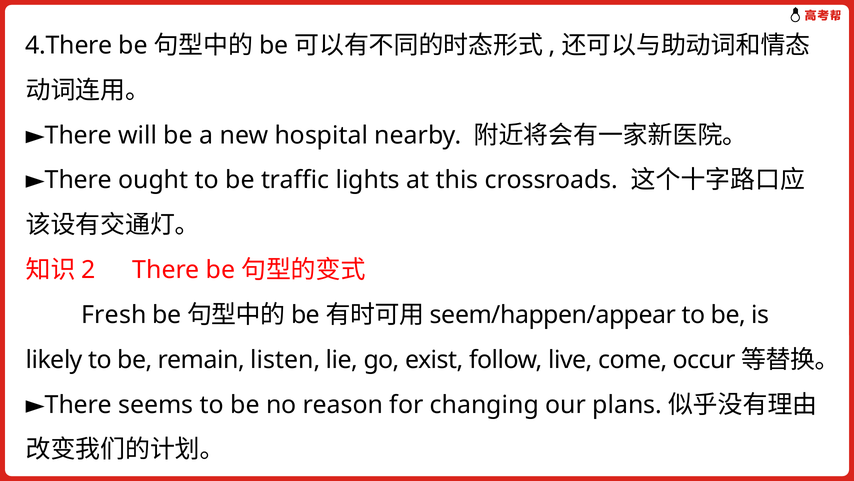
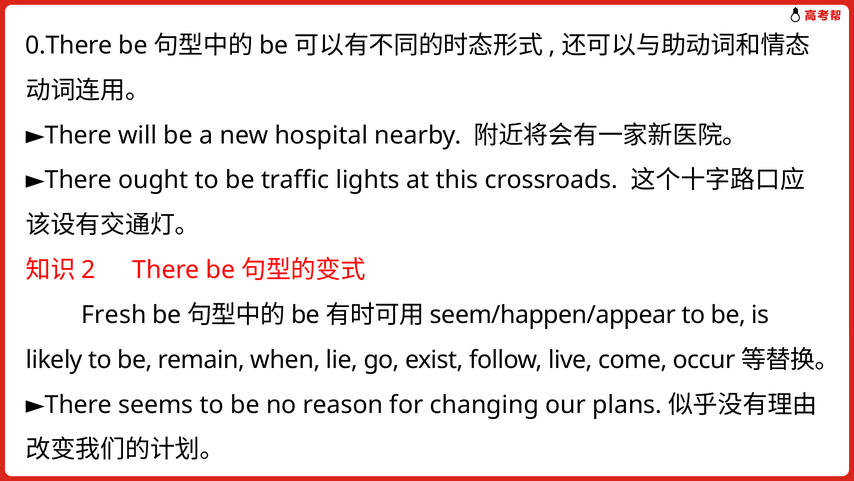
4.There: 4.There -> 0.There (69, 45)
listen: listen -> when (285, 359)
